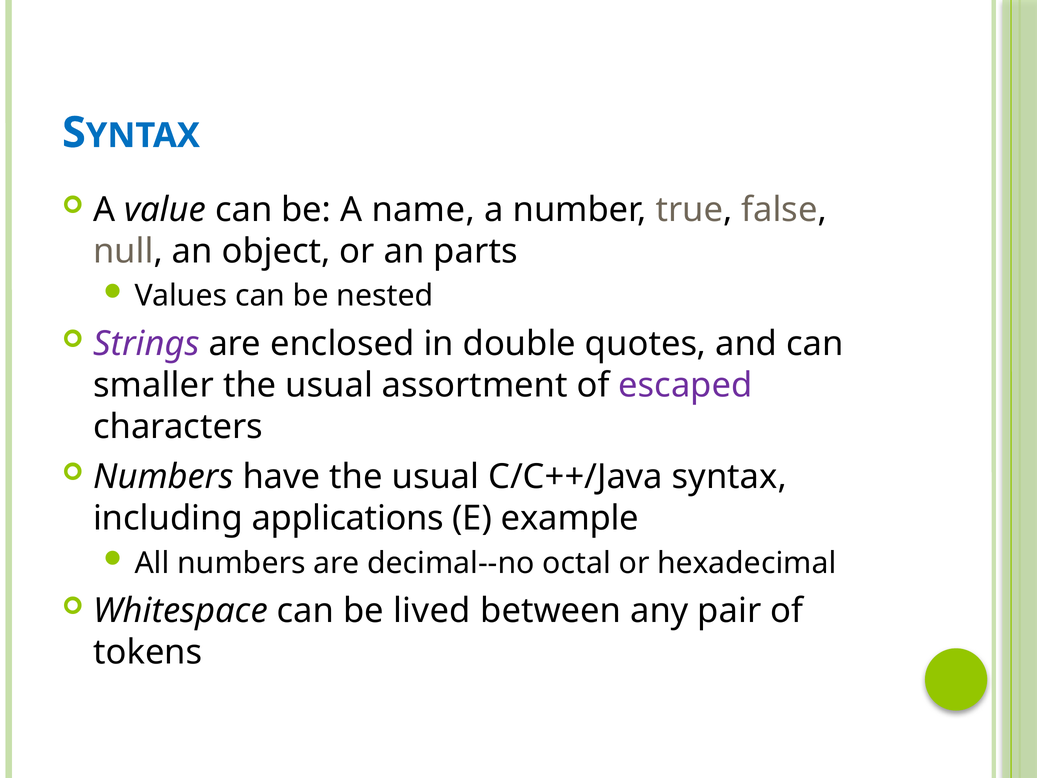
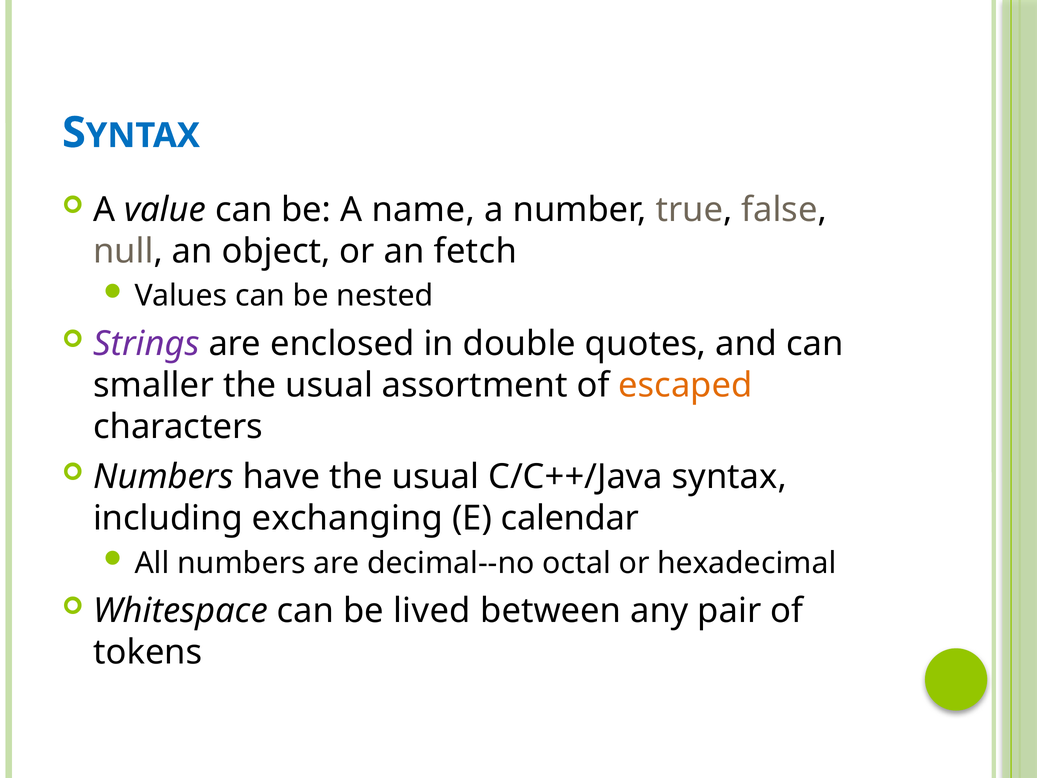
parts: parts -> fetch (475, 251)
escaped colour: purple -> orange (685, 385)
applications: applications -> exchanging (347, 518)
example: example -> calendar (570, 518)
